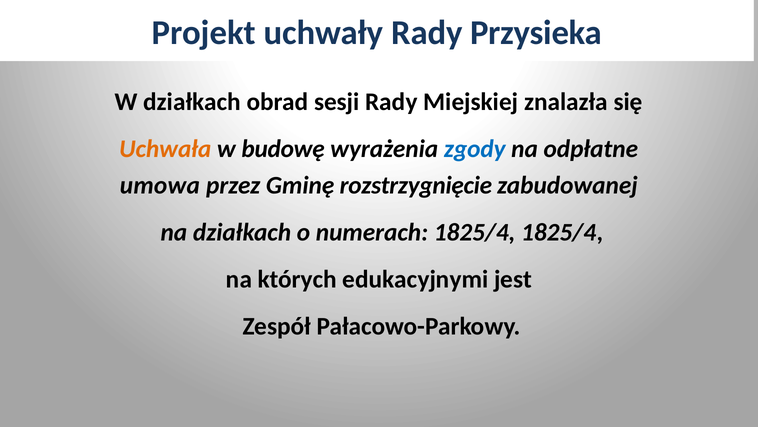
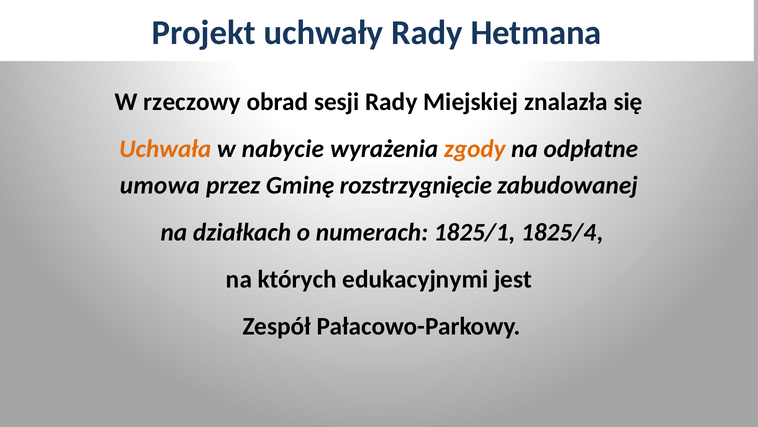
Przysieka: Przysieka -> Hetmana (536, 33)
W działkach: działkach -> rzeczowy (192, 102)
budowę: budowę -> nabycie (283, 149)
zgody colour: blue -> orange (475, 149)
numerach 1825/4: 1825/4 -> 1825/1 (475, 232)
